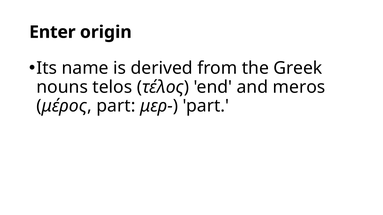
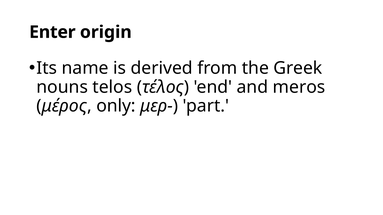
μέρος part: part -> only (116, 106)
